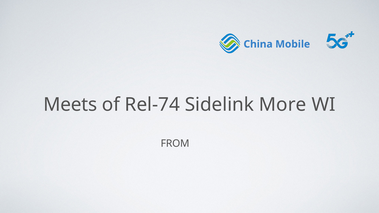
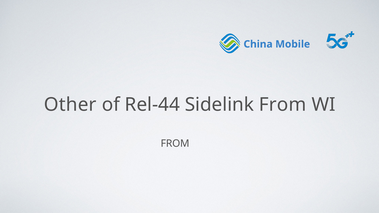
Meets: Meets -> Other (70, 105)
Rel-74: Rel-74 -> Rel-44 (152, 105)
Sidelink More: More -> From (283, 105)
